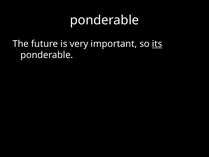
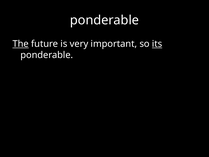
The underline: none -> present (21, 44)
